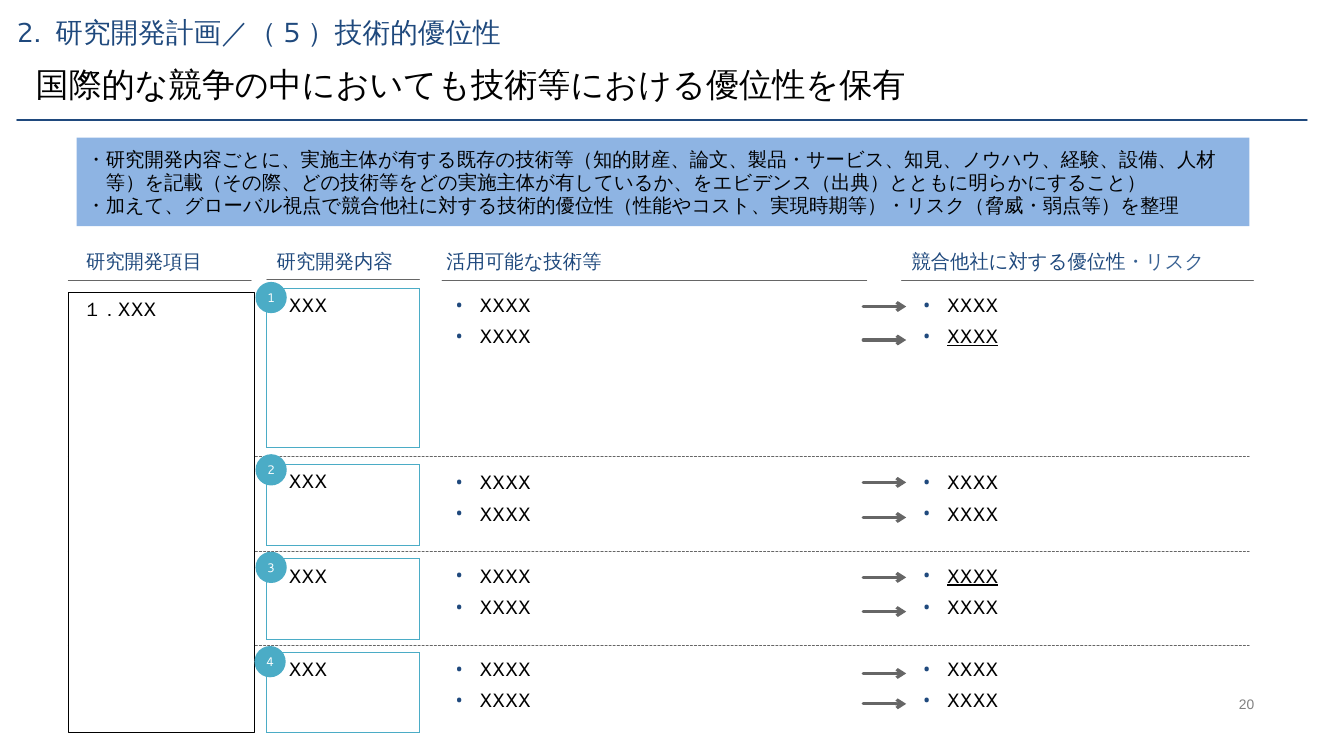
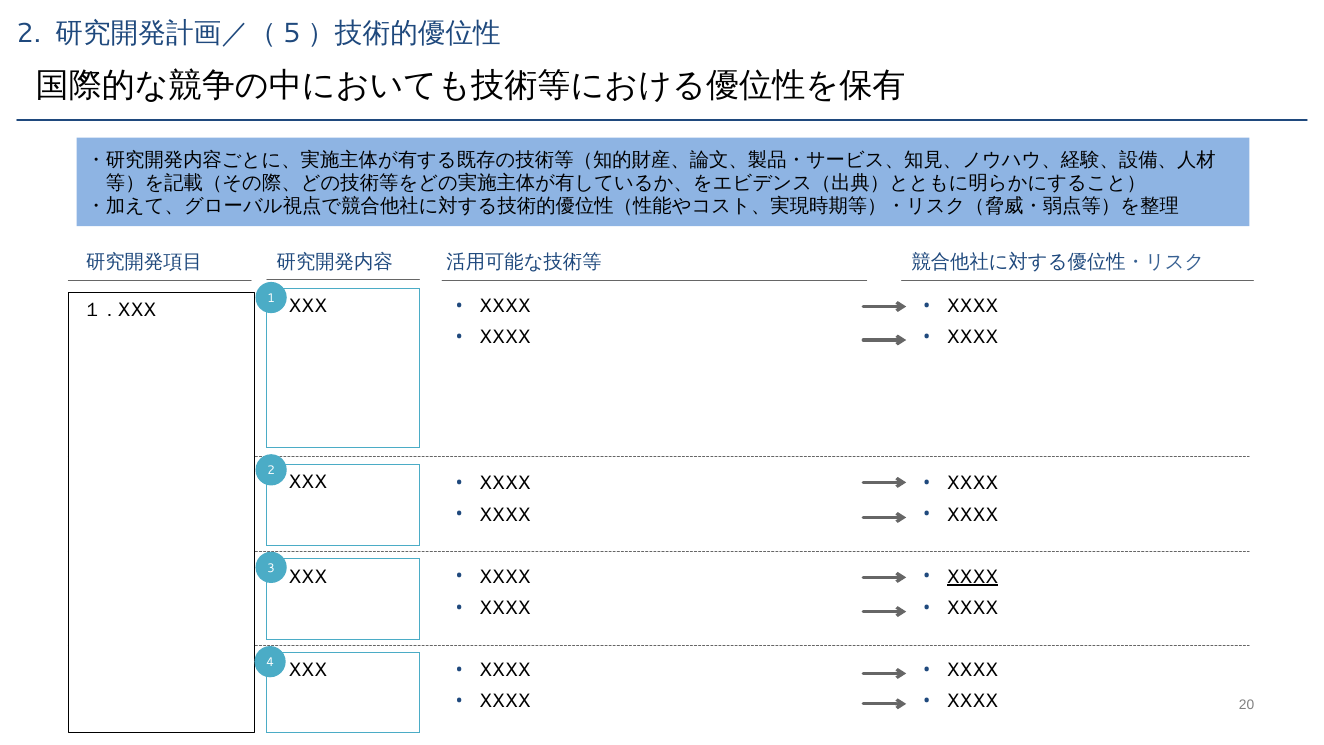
XXXX underline: present -> none (972, 337)
